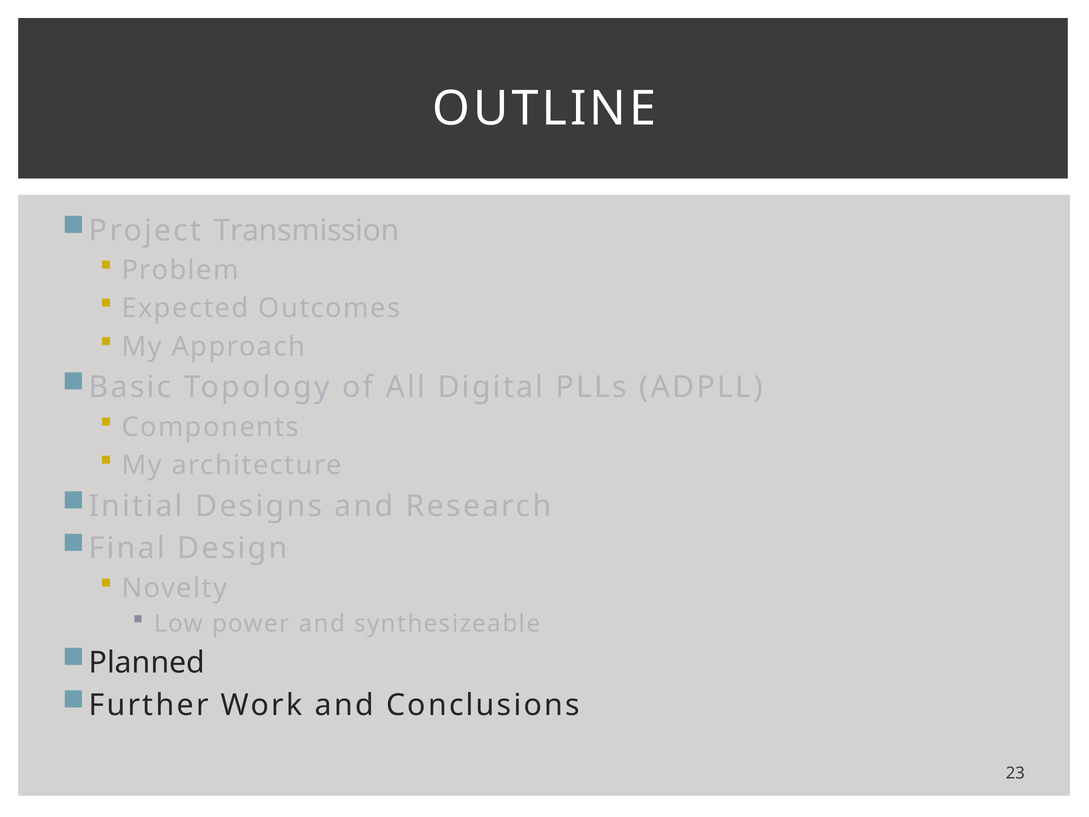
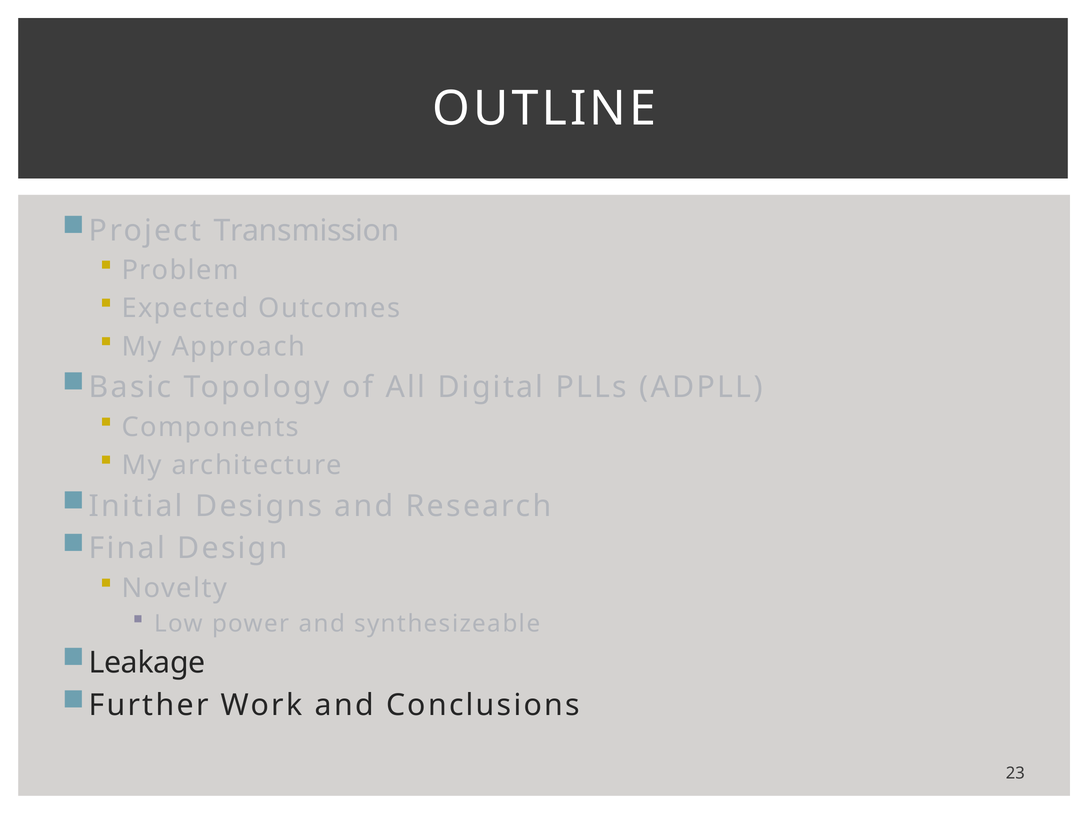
Planned: Planned -> Leakage (147, 663)
